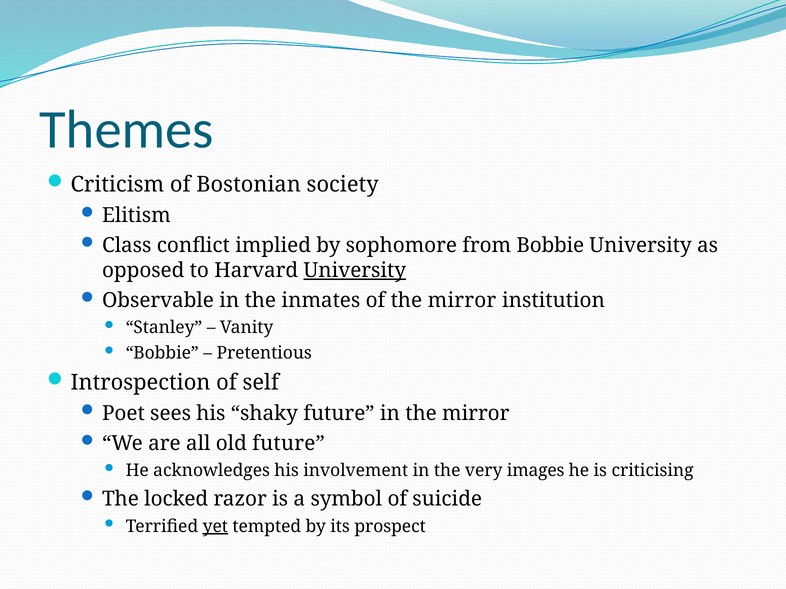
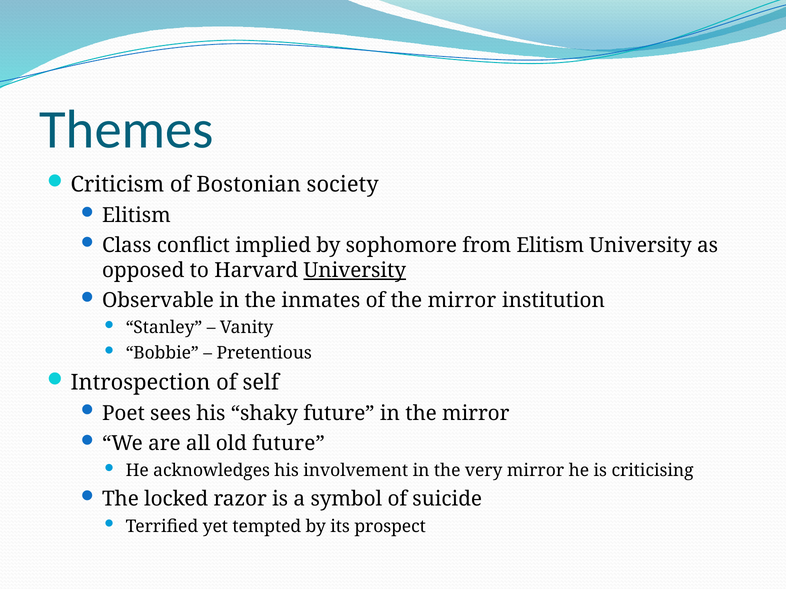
from Bobbie: Bobbie -> Elitism (550, 246)
very images: images -> mirror (536, 471)
yet underline: present -> none (215, 527)
